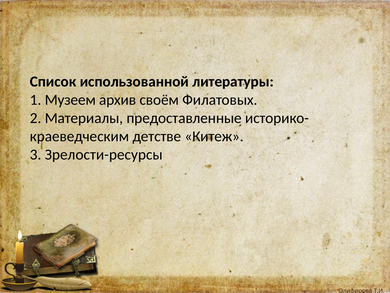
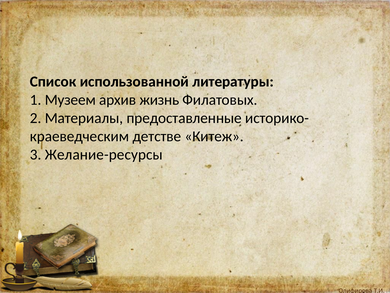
своём: своём -> жизнь (159, 100)
Зрелости-ресурсы: Зрелости-ресурсы -> Желание-ресурсы (104, 154)
